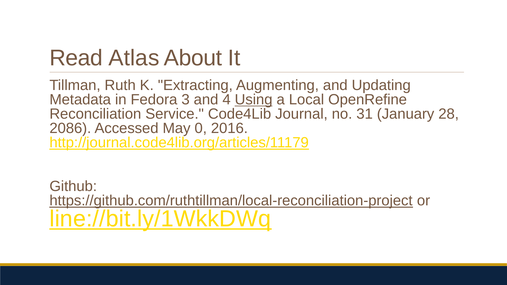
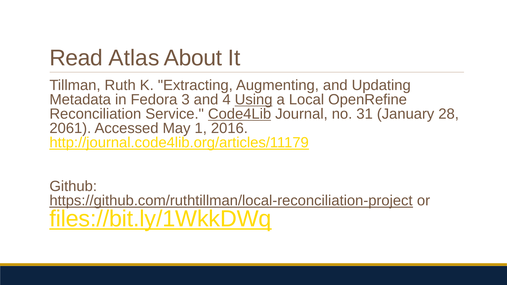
Code4Lib underline: none -> present (240, 114)
2086: 2086 -> 2061 (70, 128)
0: 0 -> 1 (201, 128)
line://bit.ly/1WkkDWq: line://bit.ly/1WkkDWq -> files://bit.ly/1WkkDWq (160, 219)
